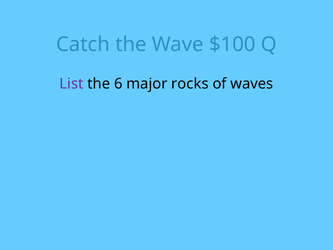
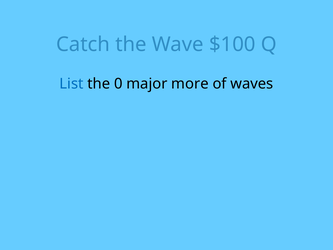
List colour: purple -> blue (71, 84)
6: 6 -> 0 (118, 84)
rocks: rocks -> more (190, 84)
